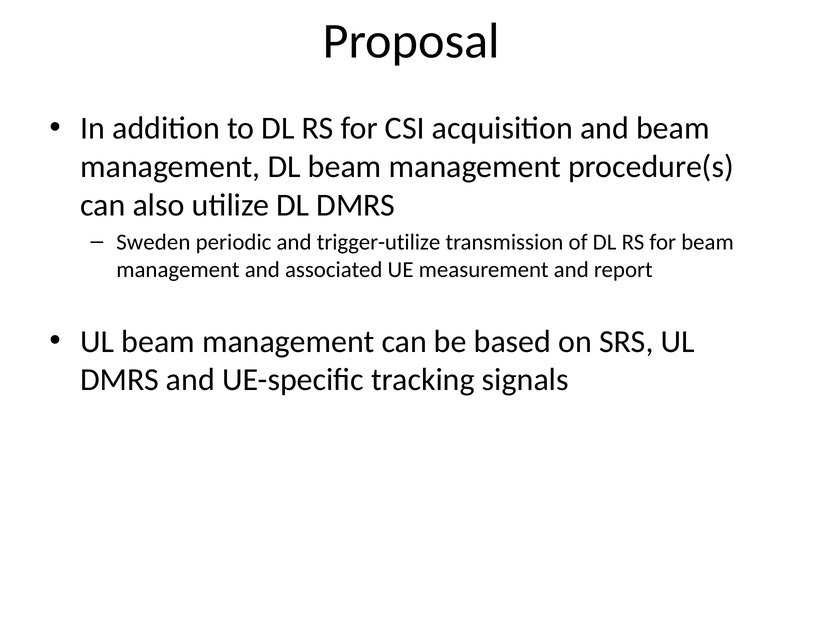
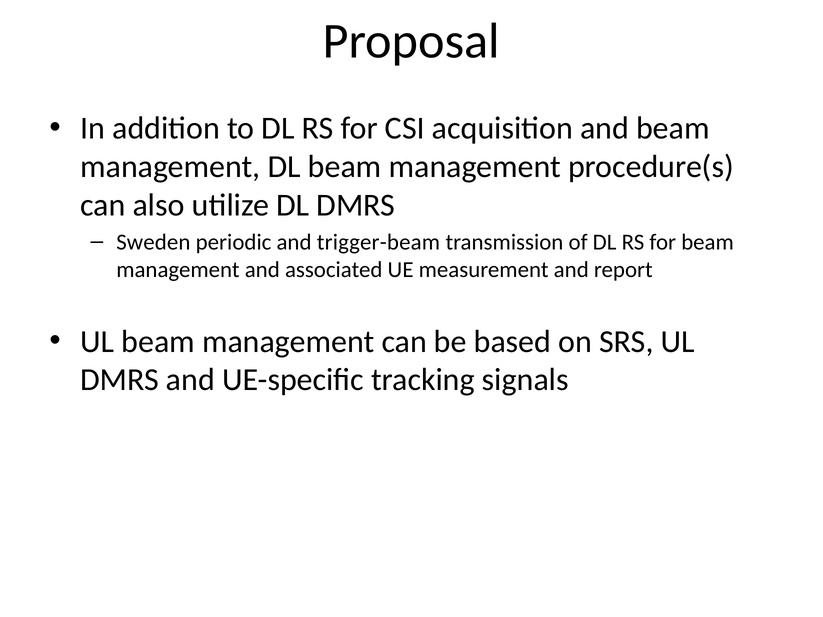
trigger-utilize: trigger-utilize -> trigger-beam (378, 242)
